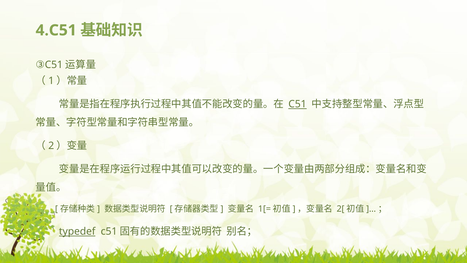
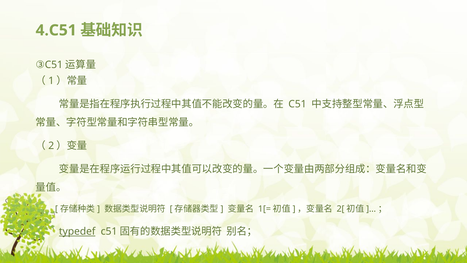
C51 underline: present -> none (297, 104)
